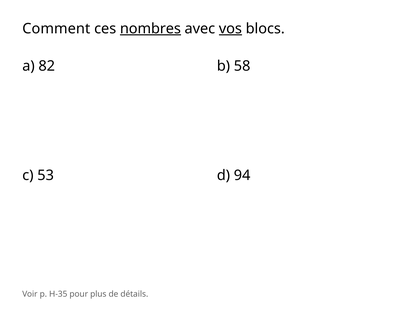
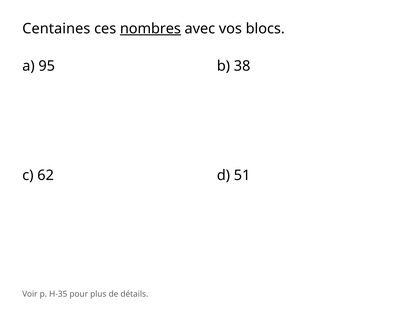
Comment: Comment -> Centaines (56, 29)
vos underline: present -> none (230, 29)
82: 82 -> 95 (47, 66)
58: 58 -> 38 (242, 66)
53: 53 -> 62 (46, 175)
94: 94 -> 51 (242, 175)
